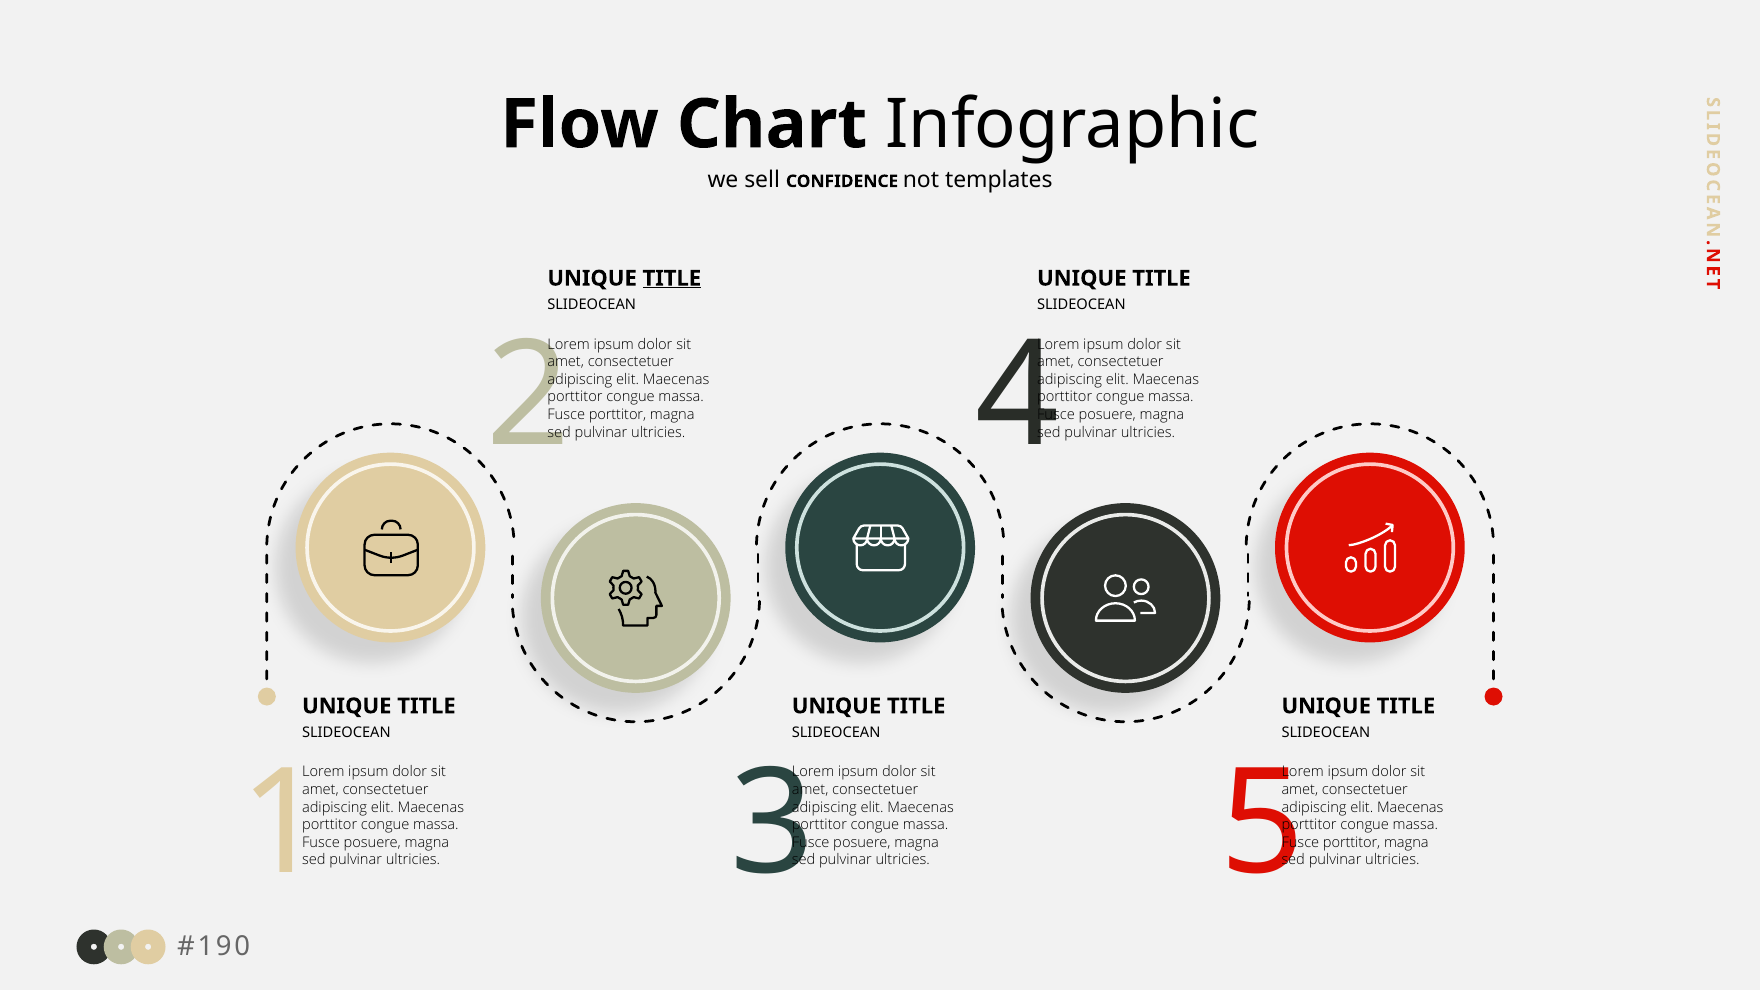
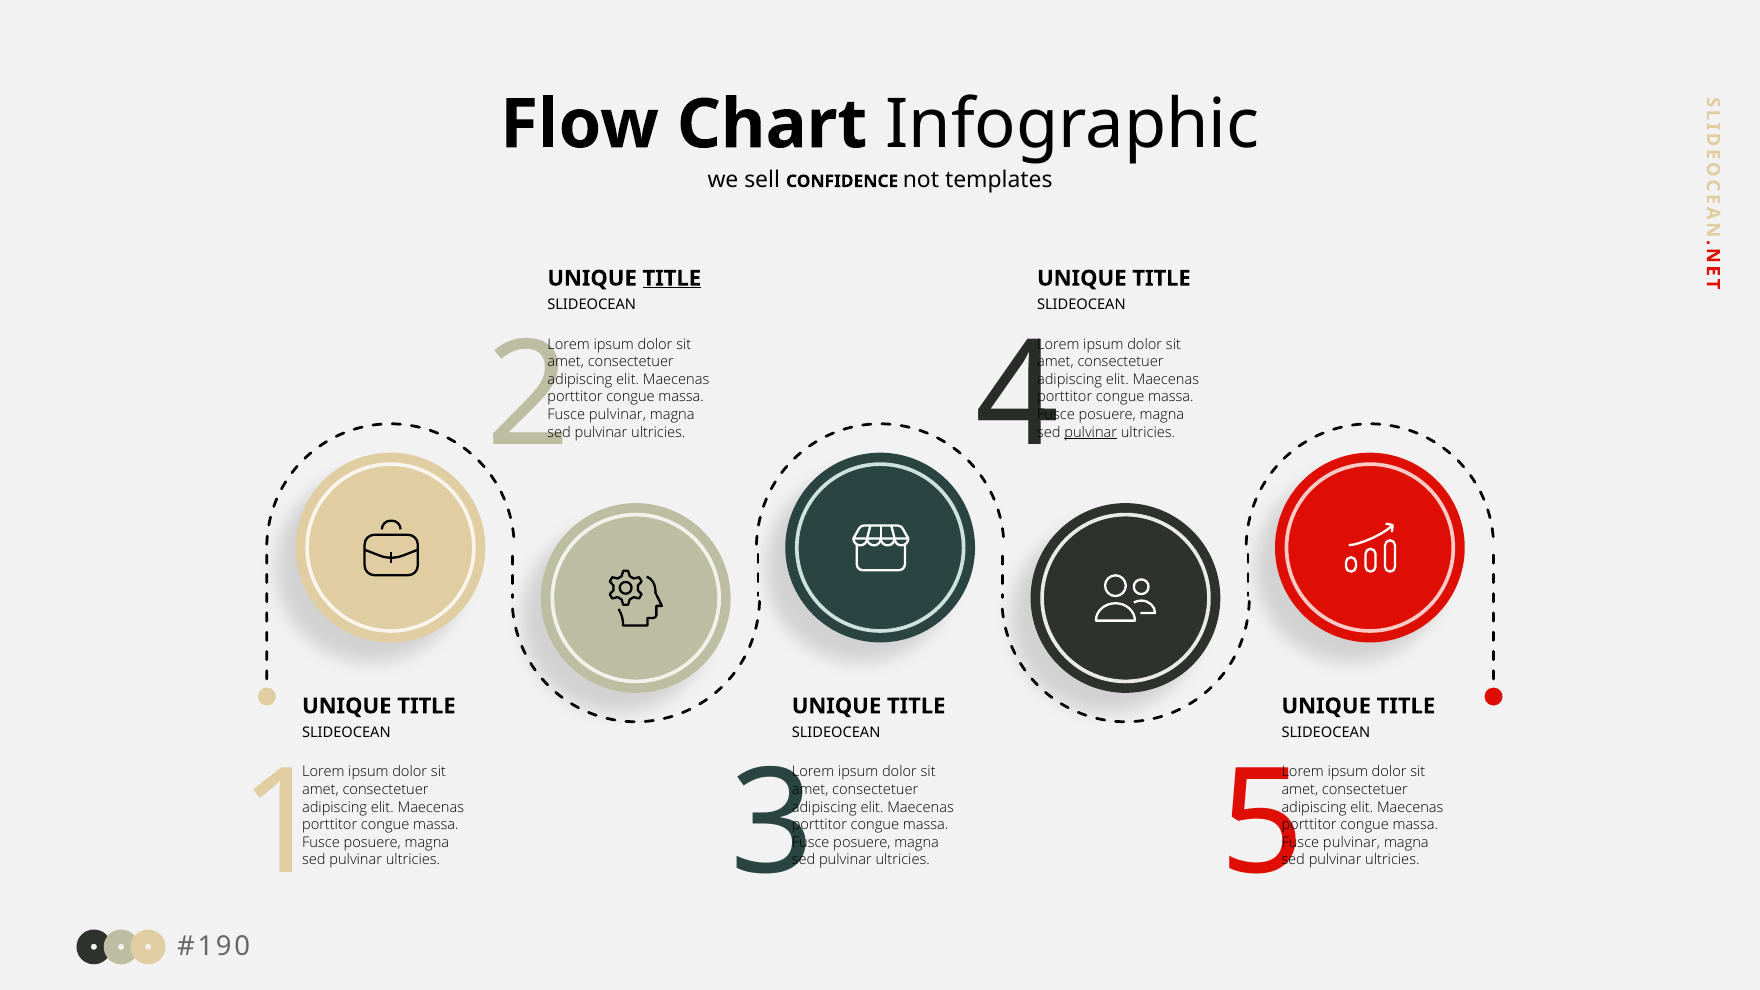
porttitor: porttitor -> pulvinar (617, 415)
pulvinar underline: none -> present (1091, 432)
porttitor: porttitor -> pulvinar (1352, 842)
